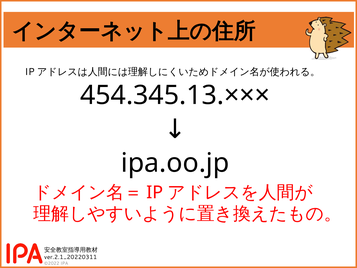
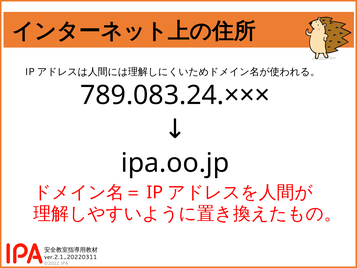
454.345.13.×××: 454.345.13.××× -> 789.083.24.××× (175, 95)
